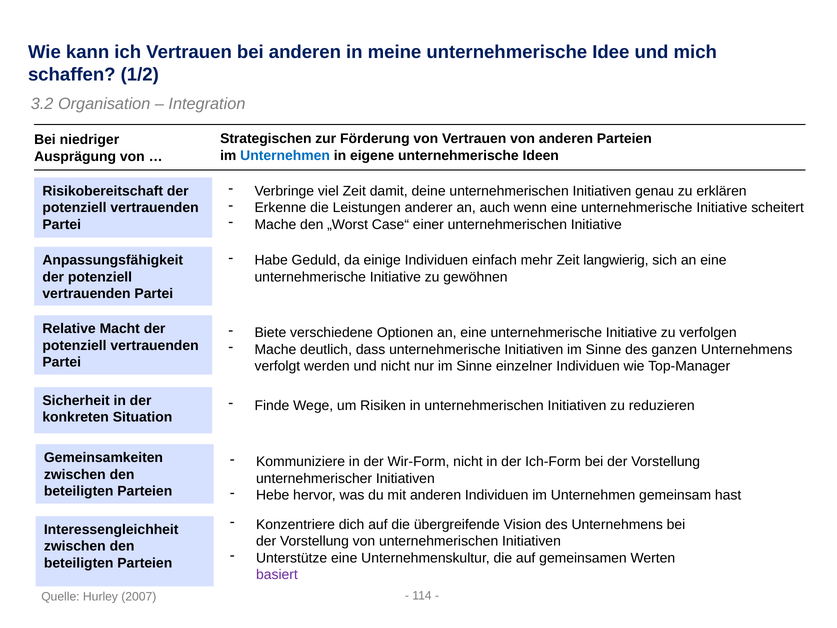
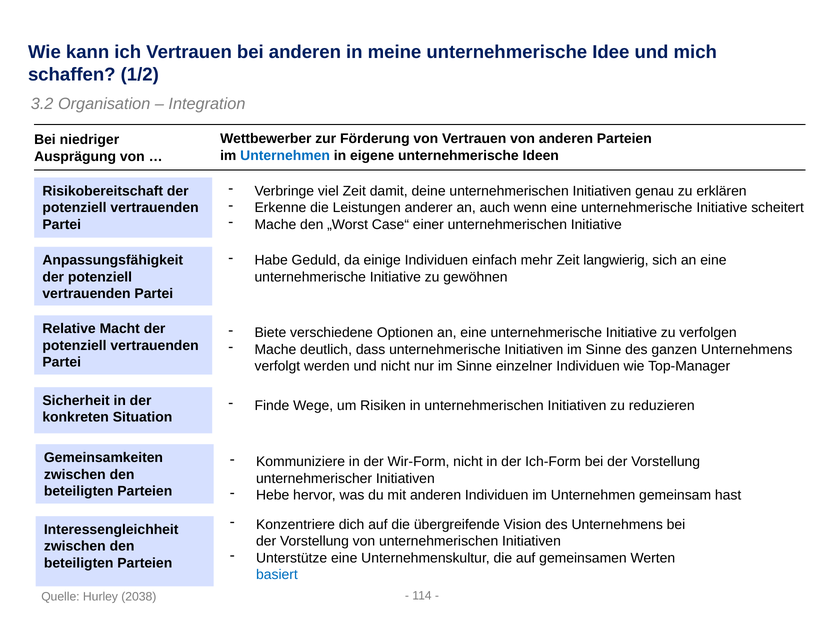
Strategischen: Strategischen -> Wettbewerber (266, 139)
basiert colour: purple -> blue (277, 575)
2007: 2007 -> 2038 (139, 596)
